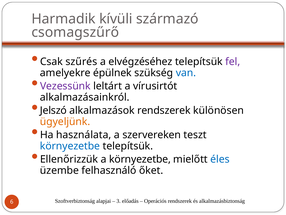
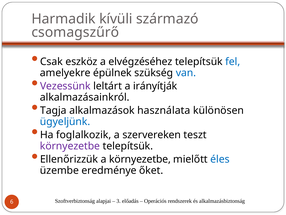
szűrés: szűrés -> eszköz (81, 62)
fel colour: purple -> blue (233, 62)
vírusirtót: vírusirtót -> irányítják (155, 86)
Jelszó: Jelszó -> Tagja (53, 110)
alkalmazások rendszerek: rendszerek -> használata (164, 110)
ügyeljünk colour: orange -> blue (65, 121)
használata: használata -> foglalkozik (84, 135)
környezetbe colour: blue -> purple (70, 146)
felhasználó: felhasználó -> eredménye (109, 170)
